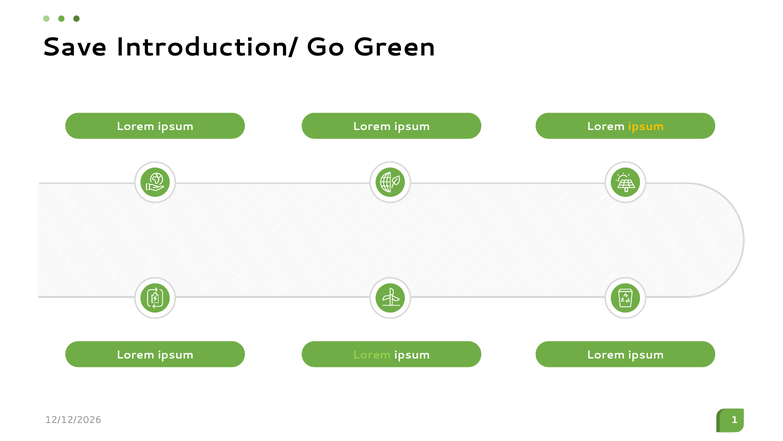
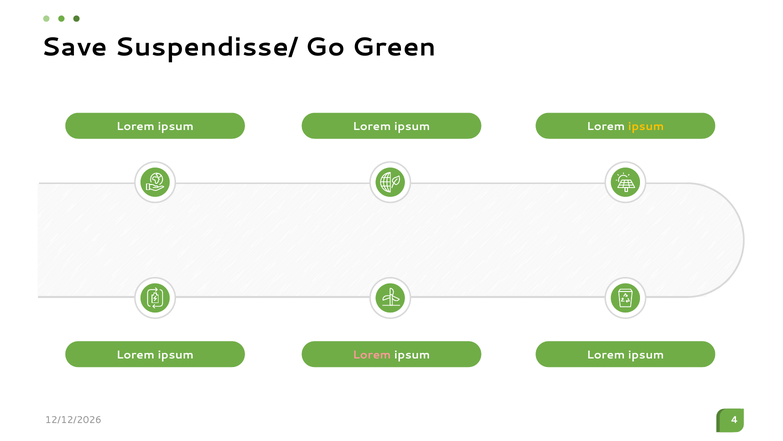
Introduction/: Introduction/ -> Suspendisse/ (206, 47)
Lorem colour: light green -> pink (372, 354)
1: 1 -> 4 (735, 420)
